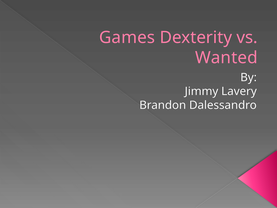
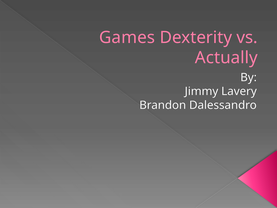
Wanted: Wanted -> Actually (226, 58)
